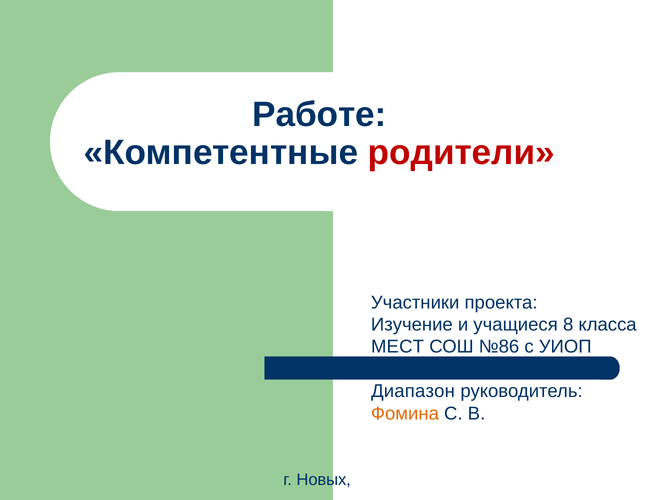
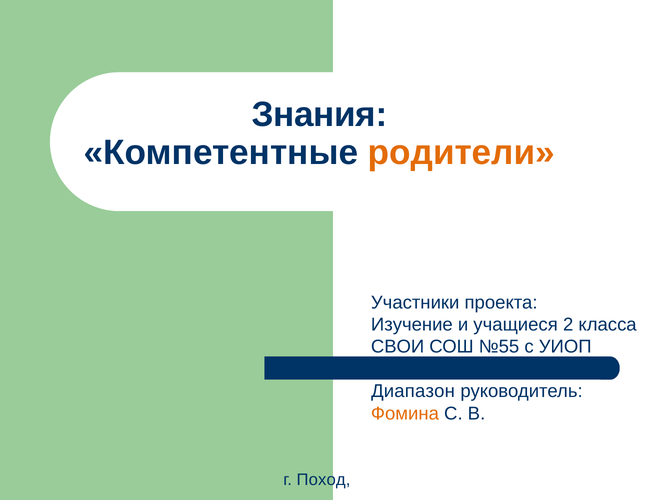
Работе: Работе -> Знания (319, 114)
родители colour: red -> orange (461, 152)
8: 8 -> 2 (568, 324)
МЕСТ: МЕСТ -> СВОИ (398, 347)
№86: №86 -> №55 (499, 347)
Новых: Новых -> Поход (323, 479)
